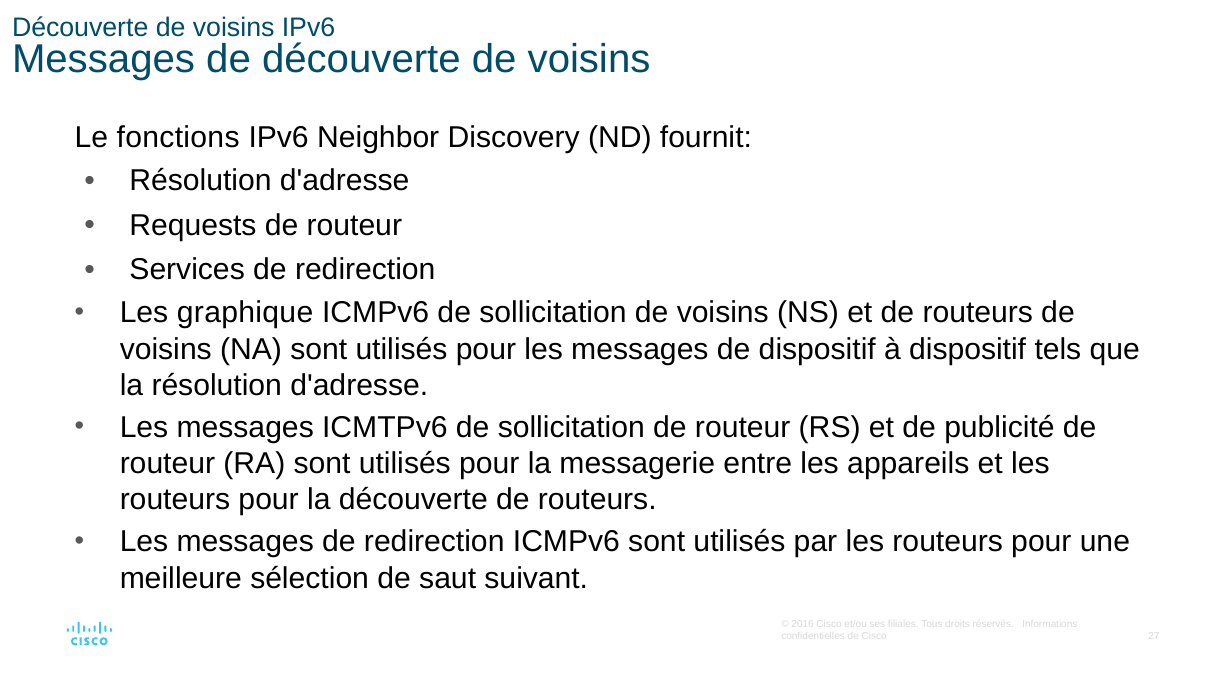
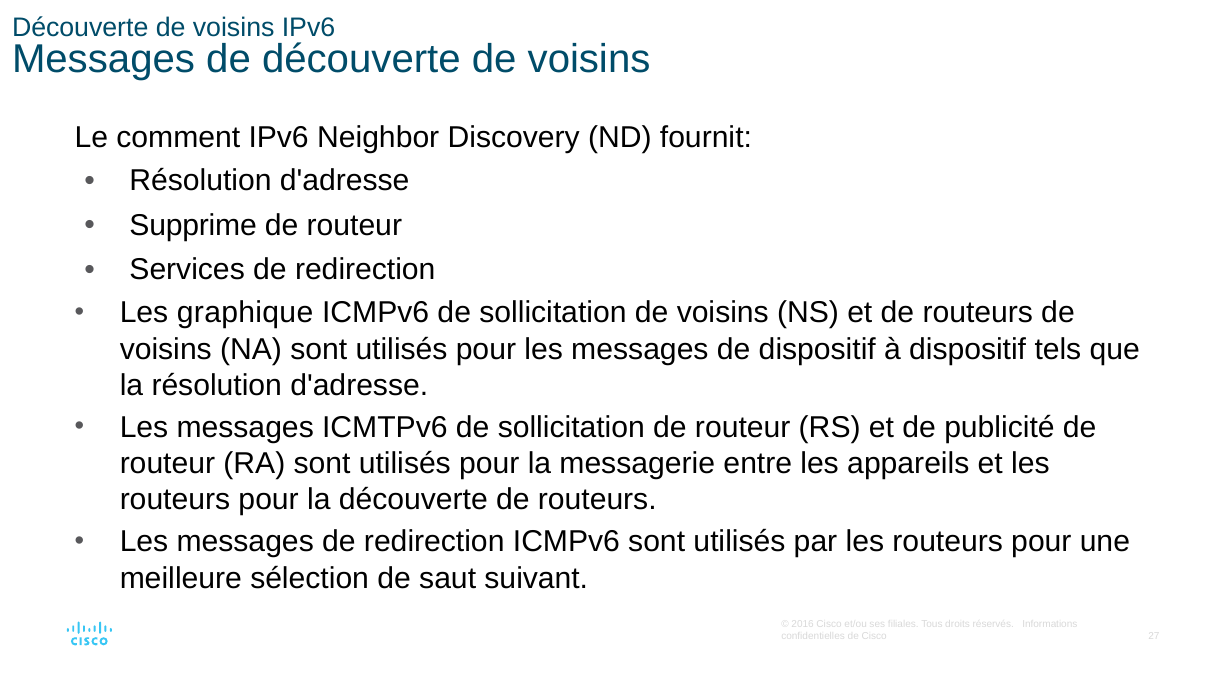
fonctions: fonctions -> comment (178, 137)
Requests: Requests -> Supprime (193, 225)
